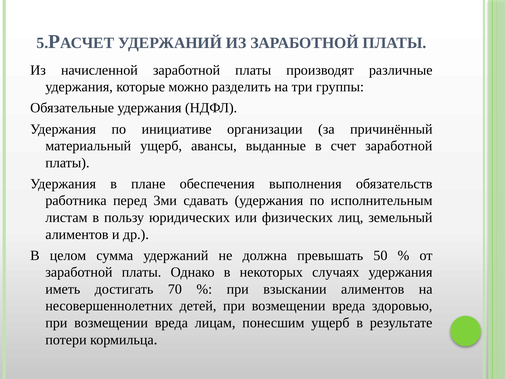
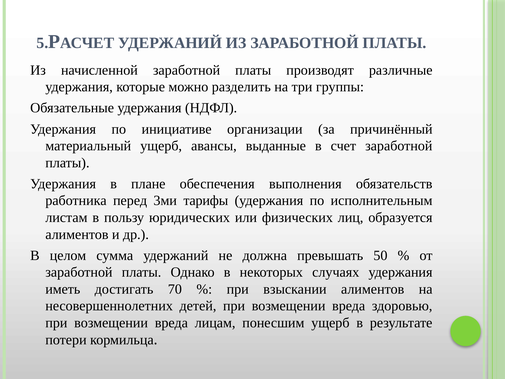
сдавать: сдавать -> тарифы (206, 201)
земельный: земельный -> образуется (400, 217)
